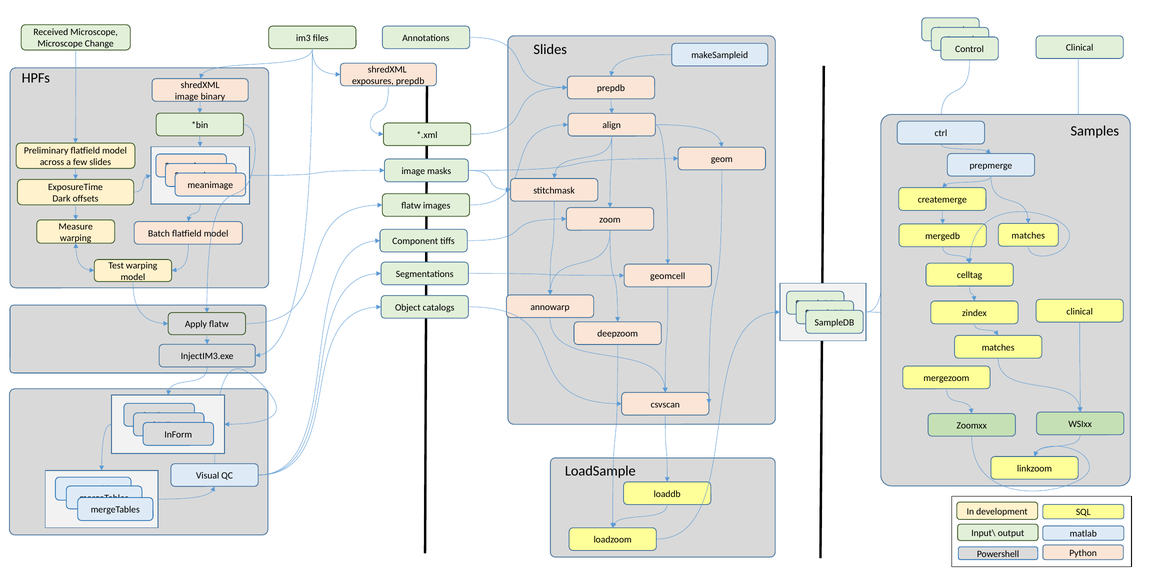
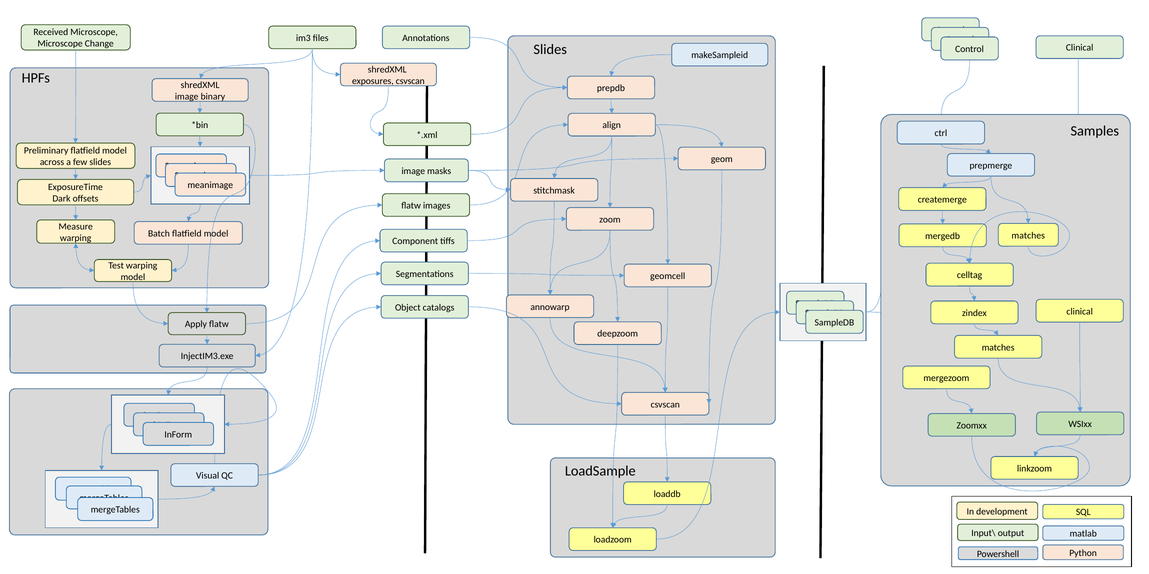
exposures prepdb: prepdb -> csvscan (410, 81)
